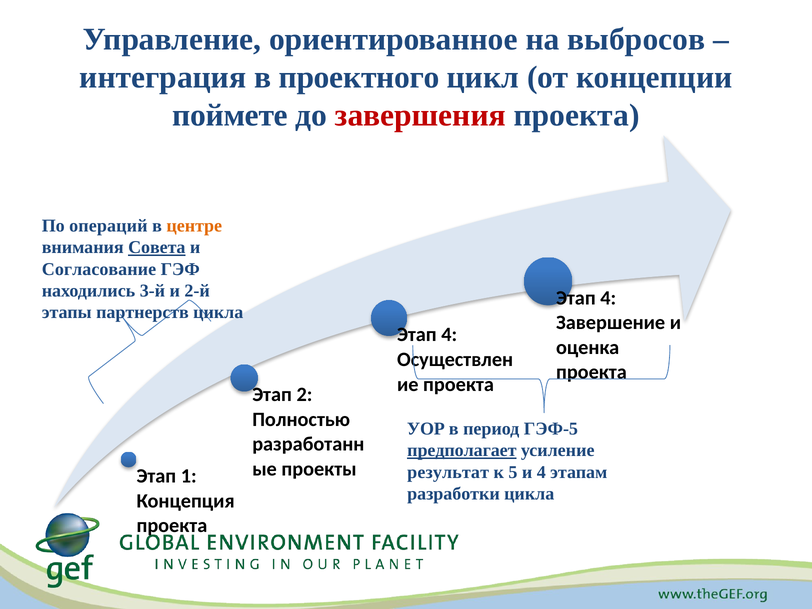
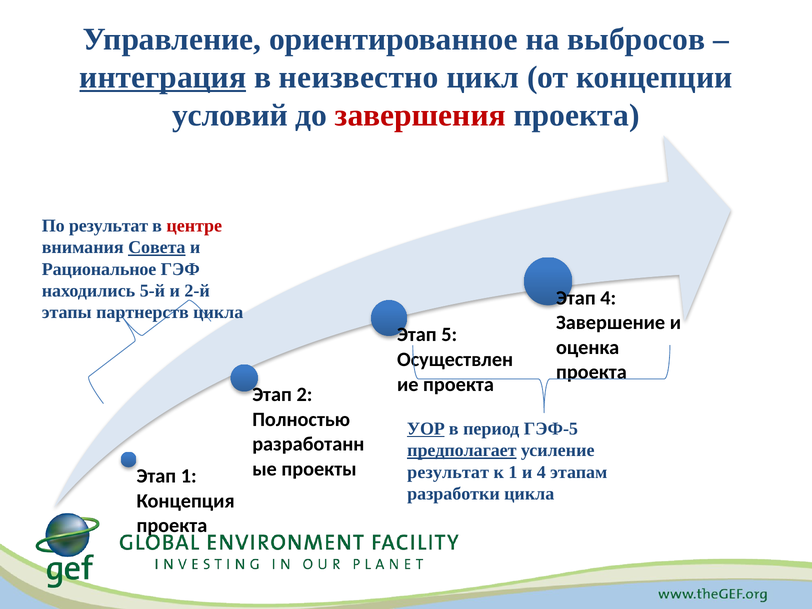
интеграция underline: none -> present (163, 77)
проектного: проектного -> неизвестно (359, 77)
поймете: поймете -> условий (230, 115)
По операций: операций -> результат (109, 226)
центре colour: orange -> red (194, 226)
Согласование: Согласование -> Рациональное (99, 269)
3-й: 3-й -> 5-й (152, 291)
4: 4 -> 5 (449, 335)
УОР underline: none -> present (426, 429)
к 5: 5 -> 1 (513, 472)
